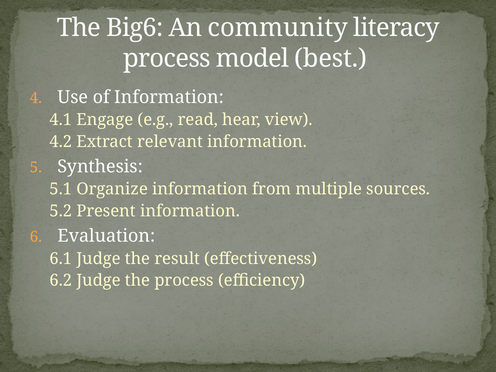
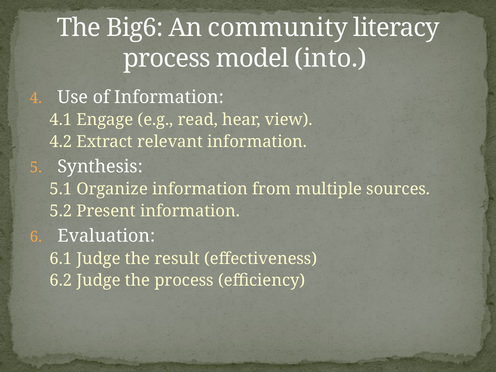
best: best -> into (331, 58)
